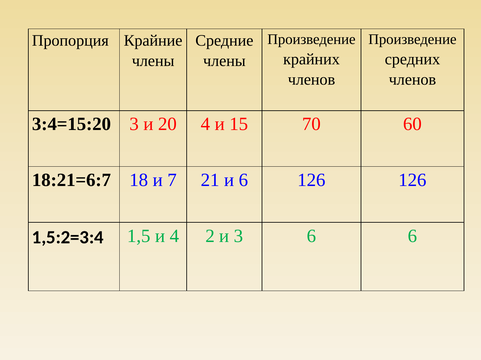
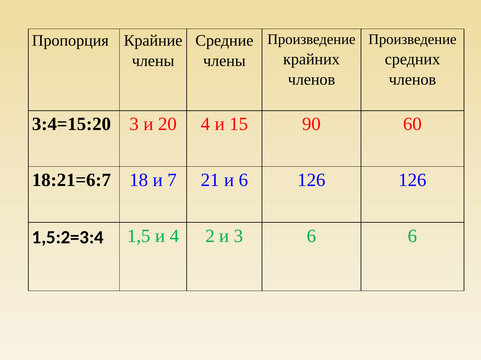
70: 70 -> 90 (311, 124)
